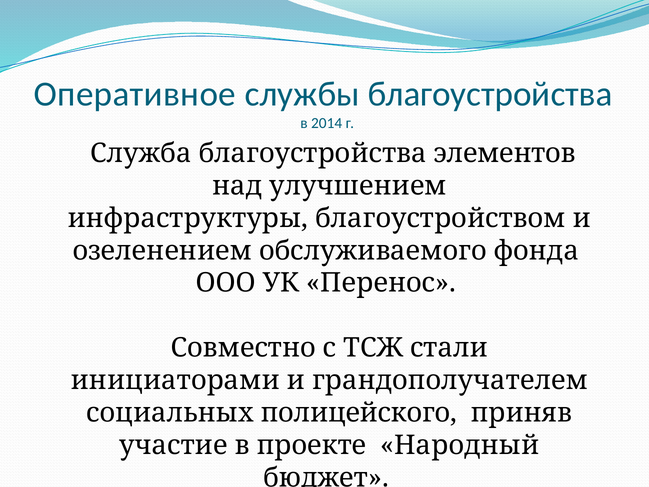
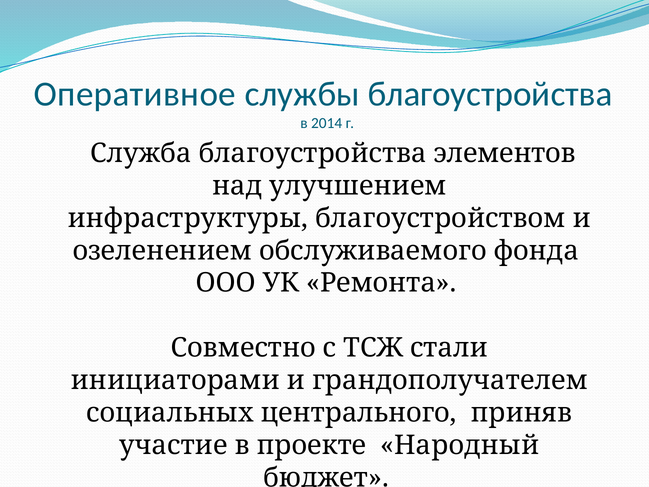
Перенос: Перенос -> Ремонта (381, 283)
полицейского: полицейского -> центрального (359, 413)
